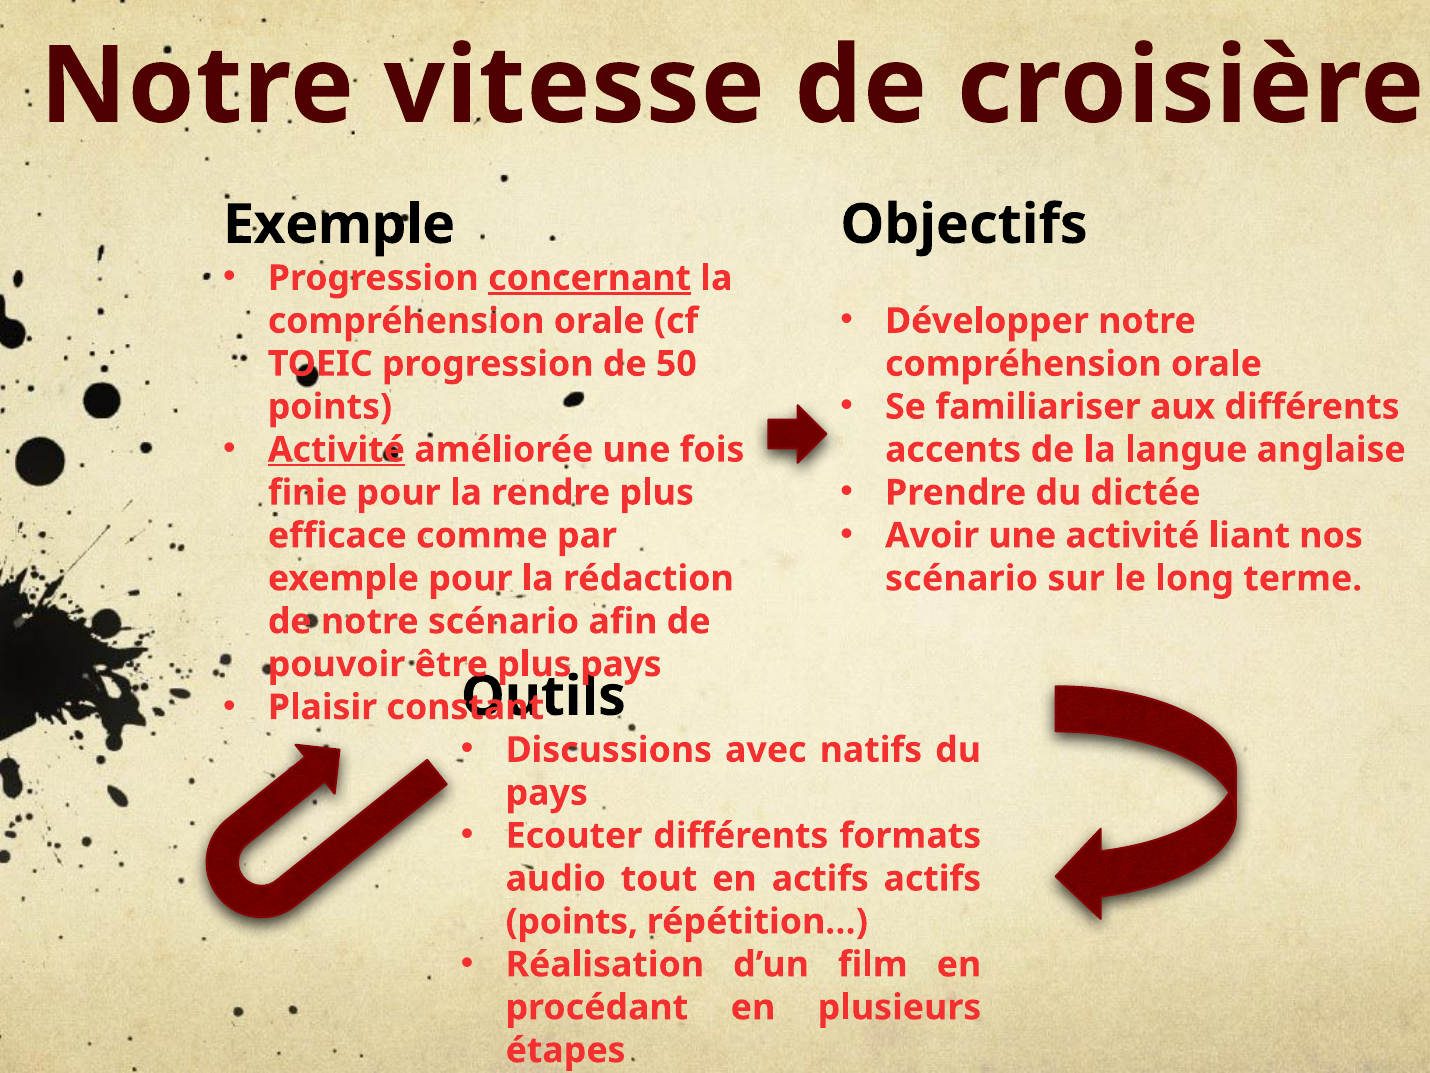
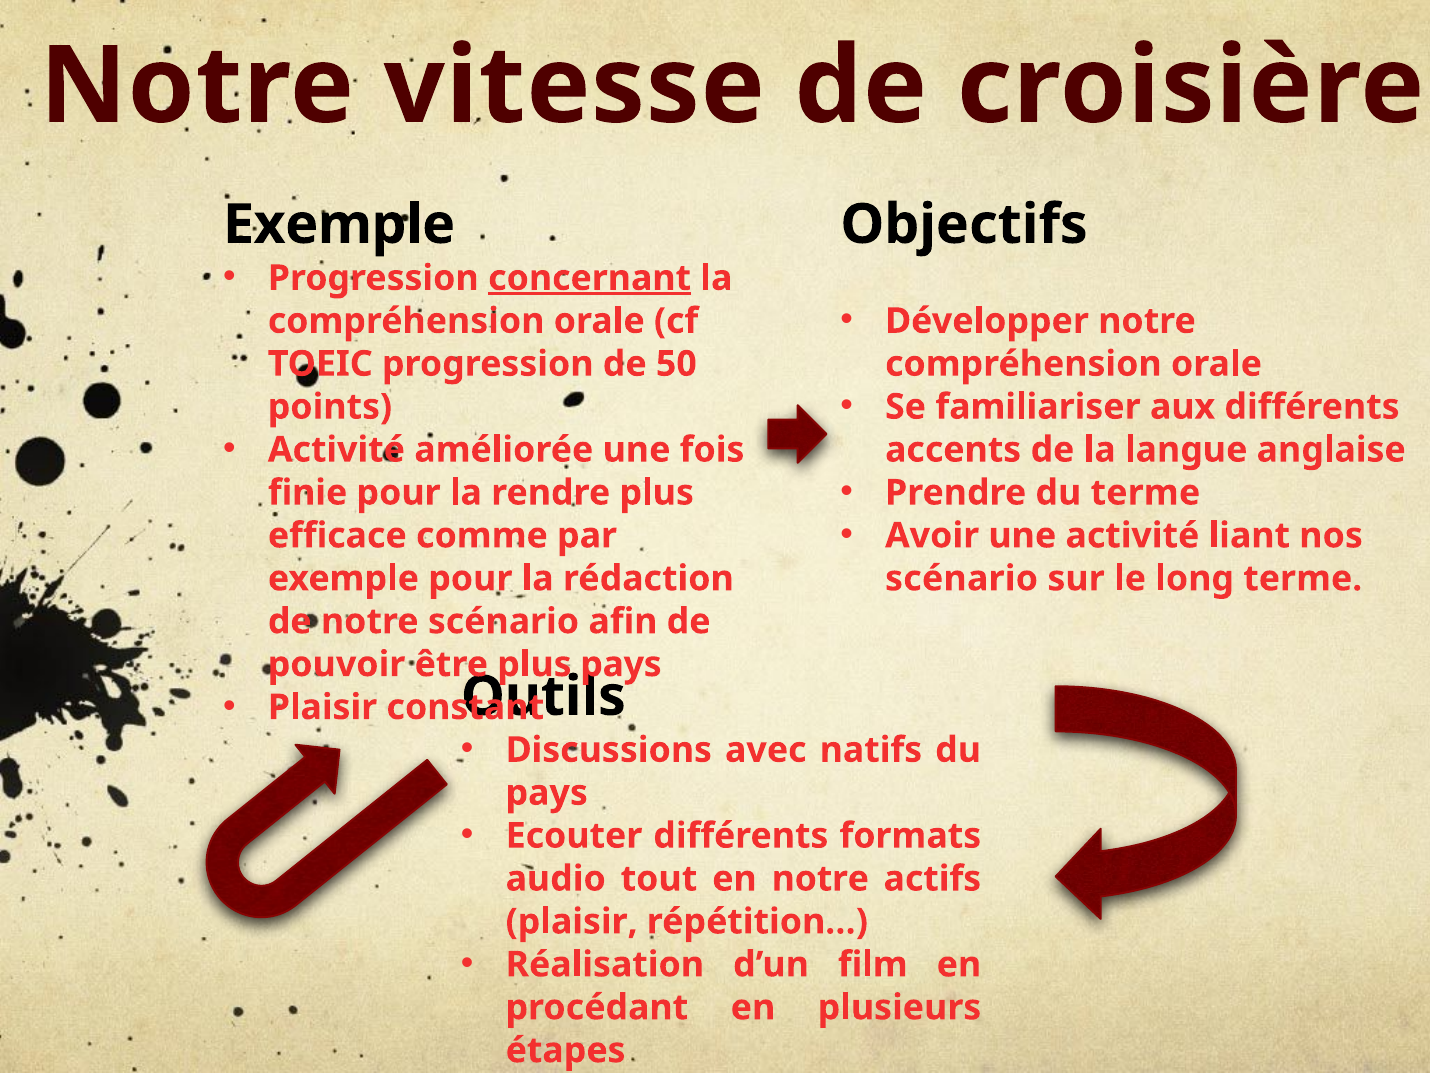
Activité underline: present -> none (336, 450)
du dictée: dictée -> terme (1145, 492)
en actifs: actifs -> notre (820, 878)
points: points -> plaisir (572, 921)
